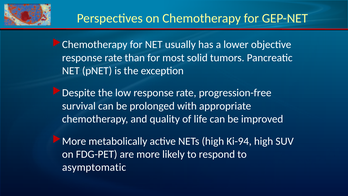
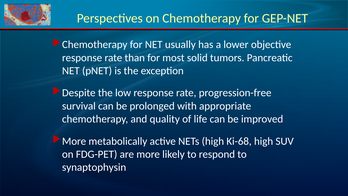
Ki-94: Ki-94 -> Ki-68 (239, 141)
asymptomatic: asymptomatic -> synaptophysin (94, 167)
